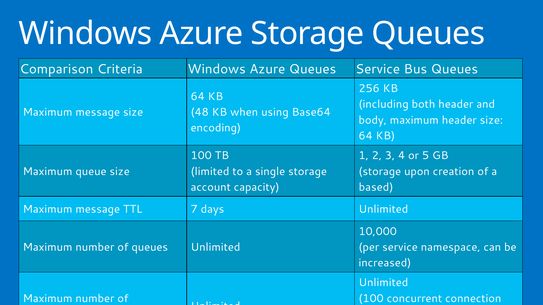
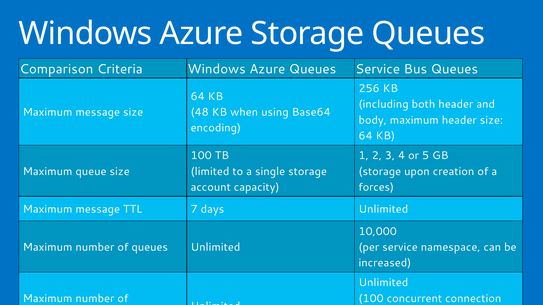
based: based -> forces (376, 187)
